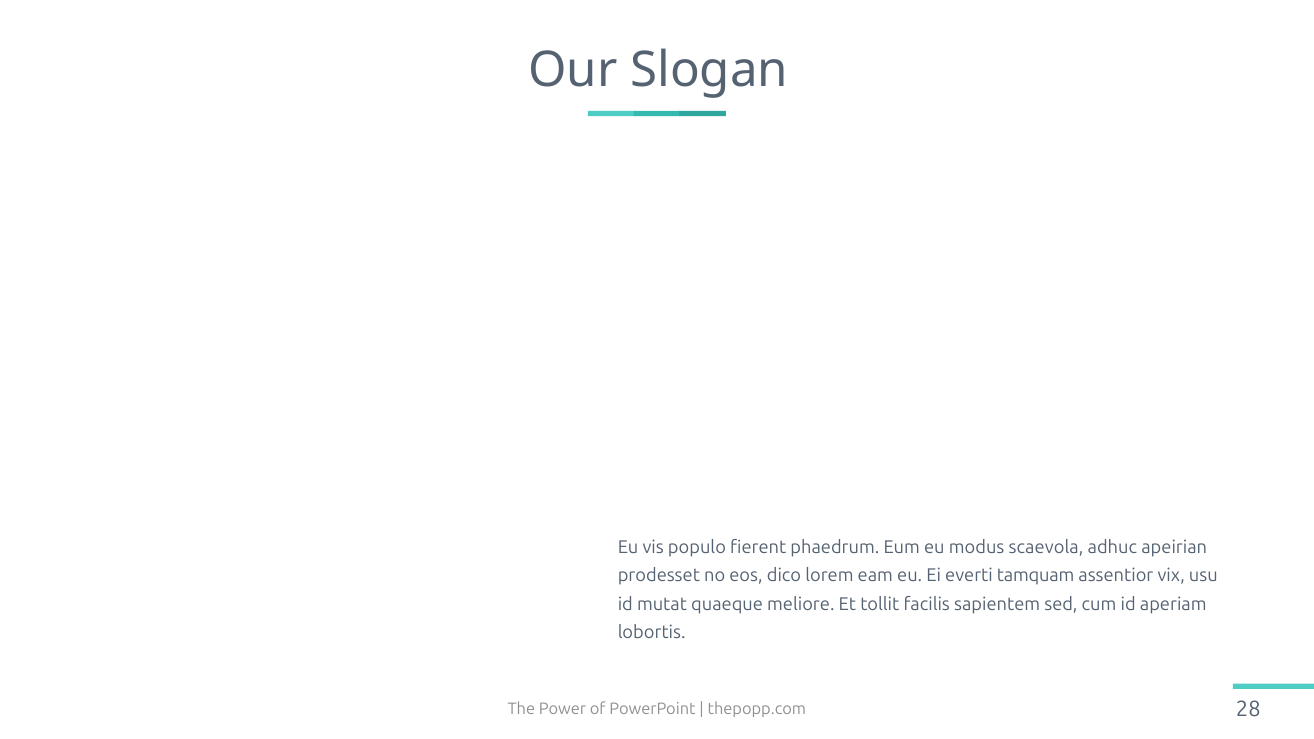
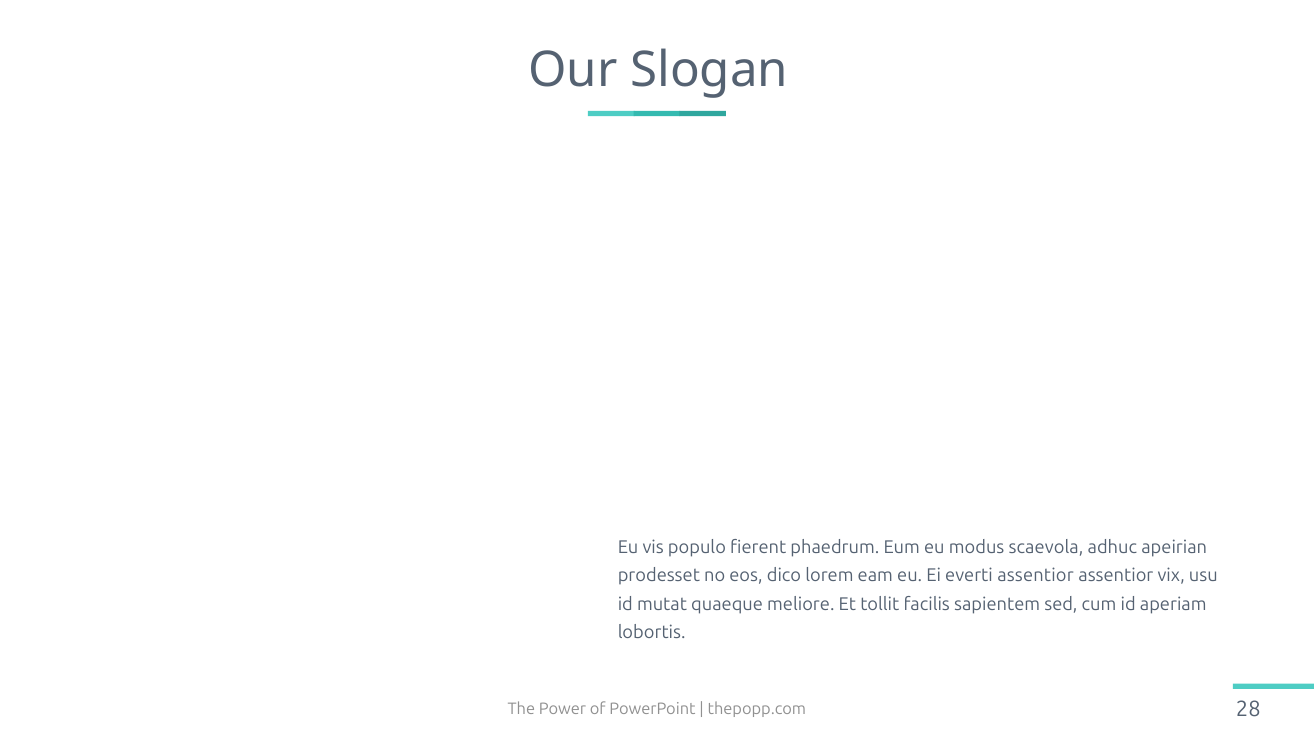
everti tamquam: tamquam -> assentior (1036, 576)
